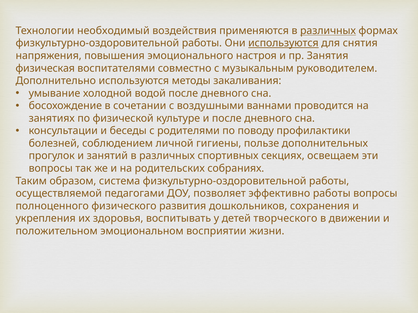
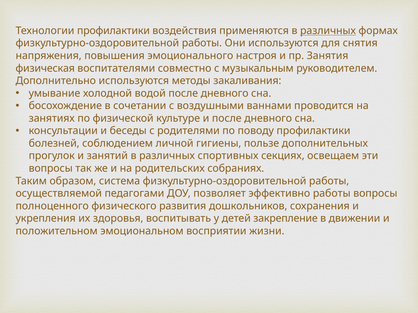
Технологии необходимый: необходимый -> профилактики (113, 31)
используются underline: present -> none (283, 43)
творческого: творческого -> закрепление (285, 219)
